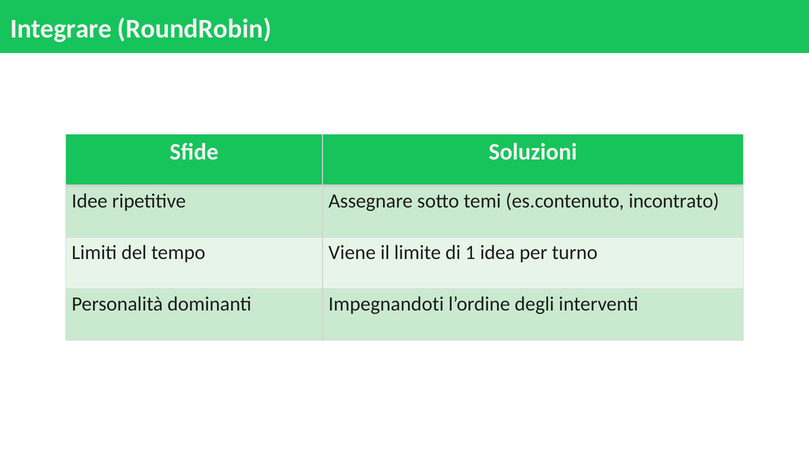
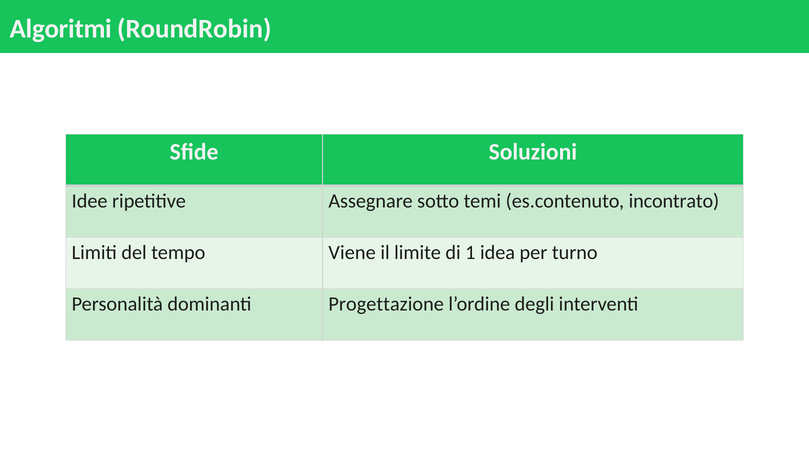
Integrare: Integrare -> Algoritmi (61, 29)
Impegnandoti: Impegnandoti -> Progettazione (386, 304)
